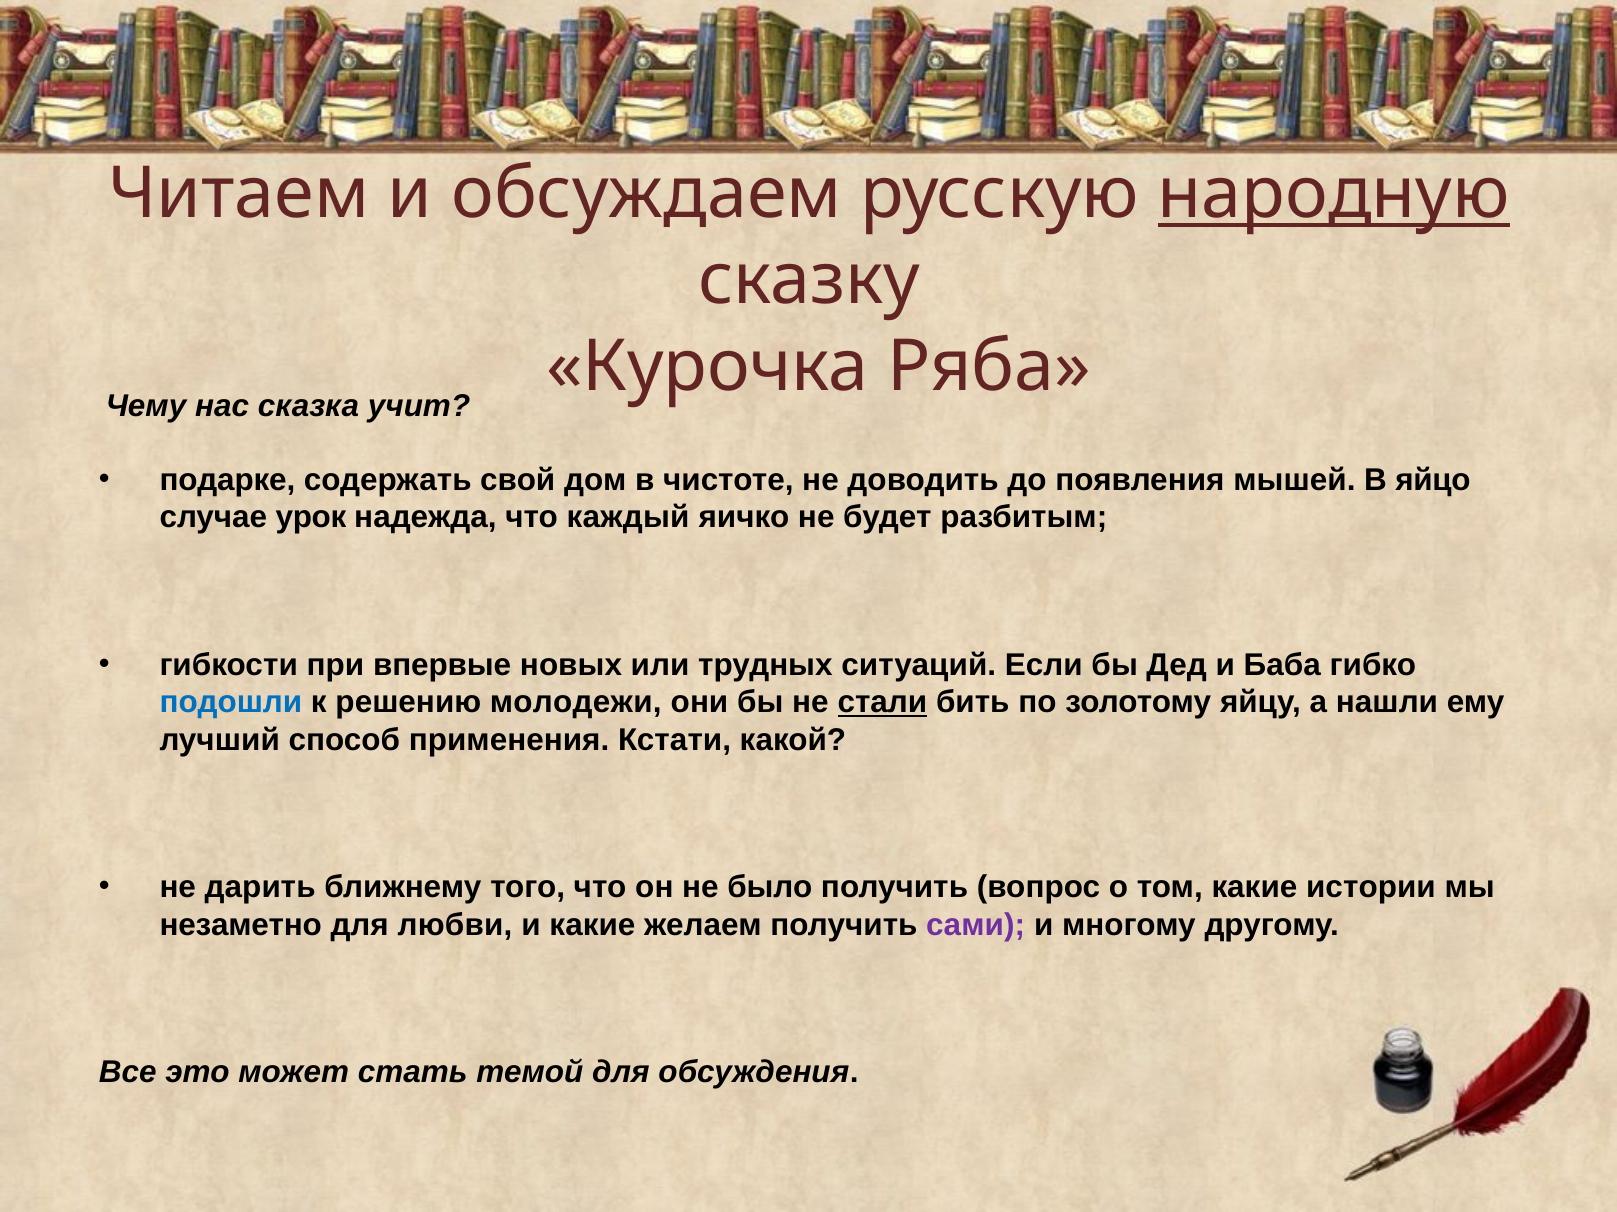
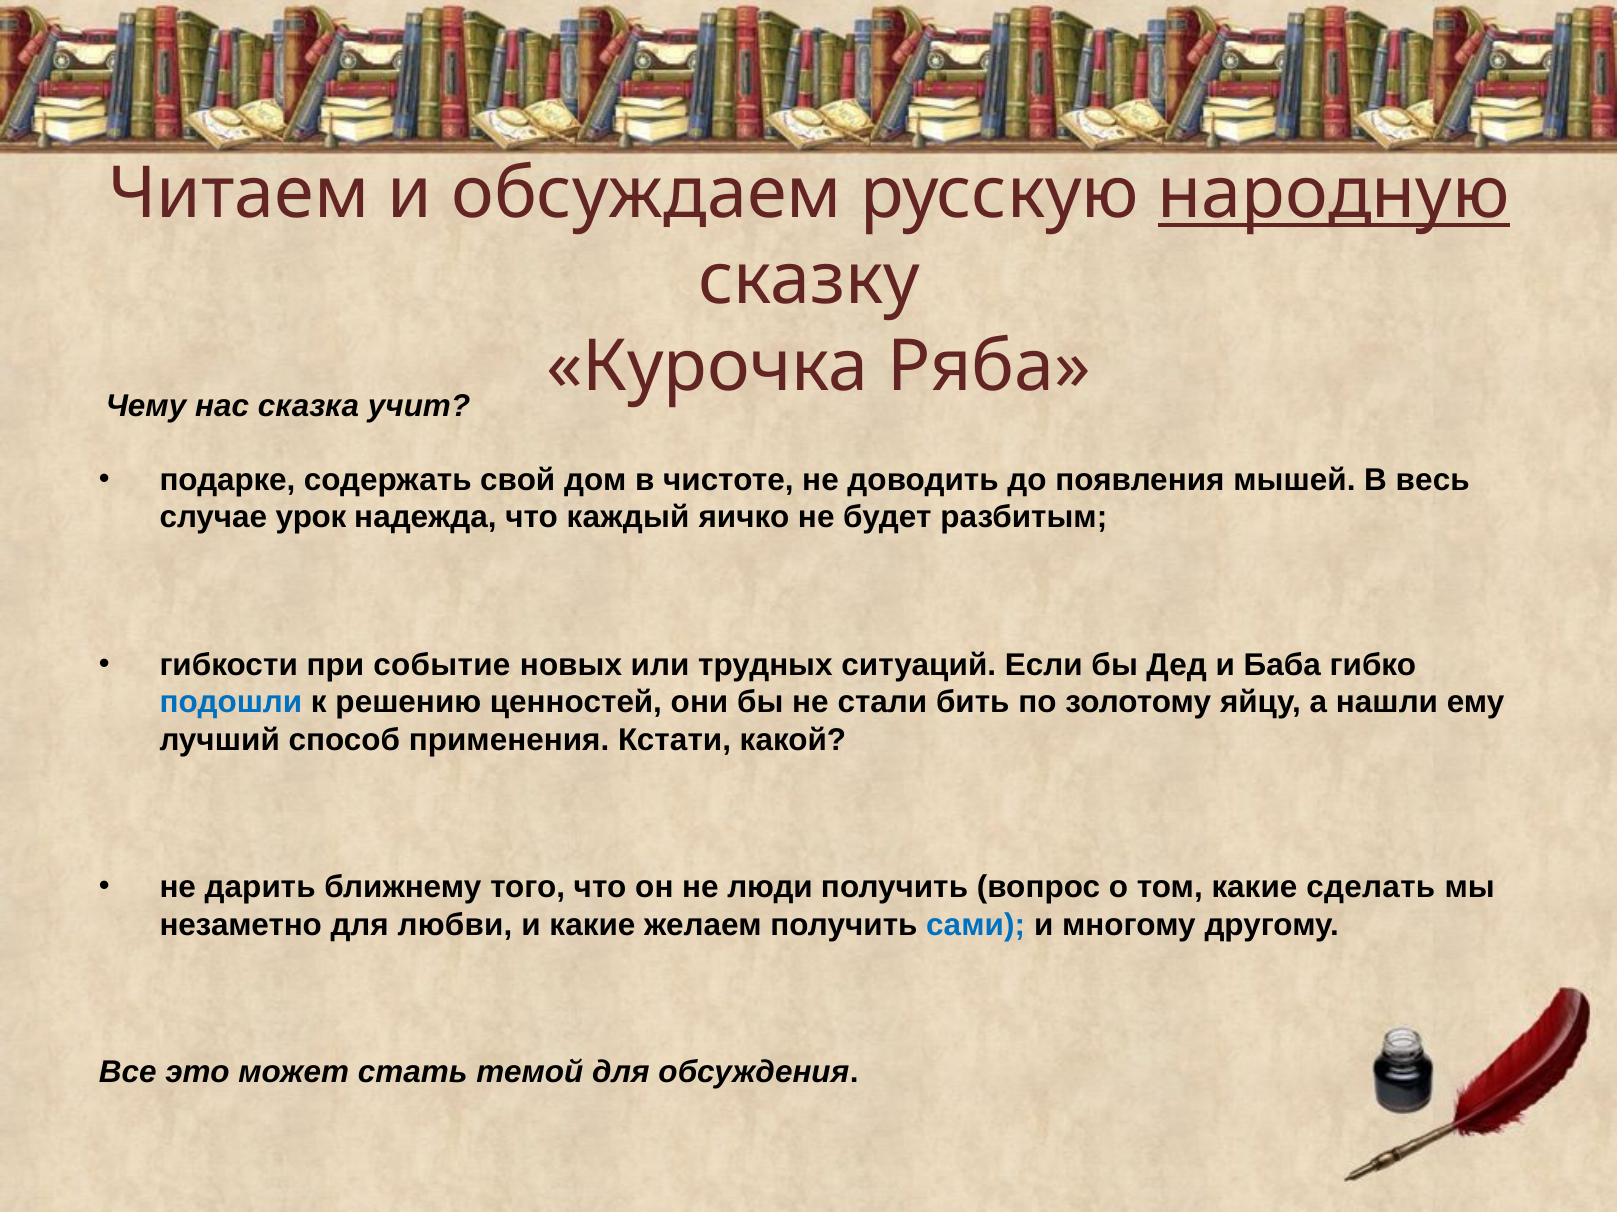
яйцо: яйцо -> весь (1433, 480)
впервые: впервые -> событие (442, 665)
молодежи: молодежи -> ценностей (576, 703)
стали underline: present -> none (882, 703)
было: было -> люди (770, 888)
истории: истории -> сделать (1371, 888)
сами colour: purple -> blue (976, 926)
